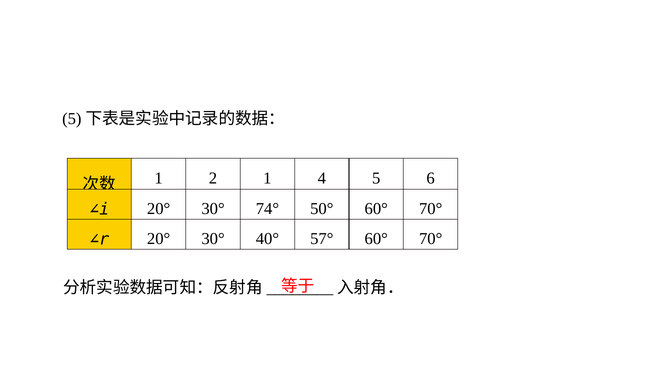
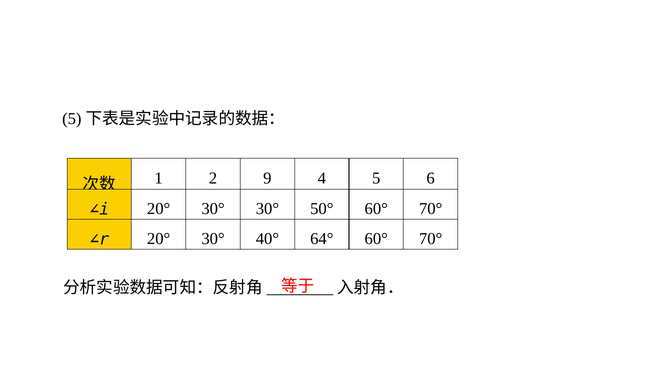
2 1: 1 -> 9 (267, 178)
30° 74°: 74° -> 30° (267, 209)
57°: 57° -> 64° (322, 239)
